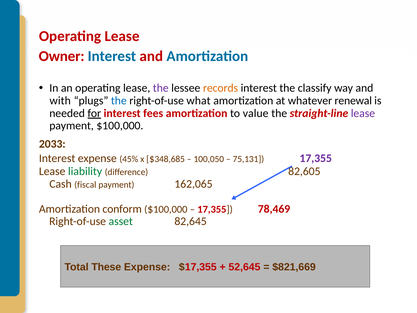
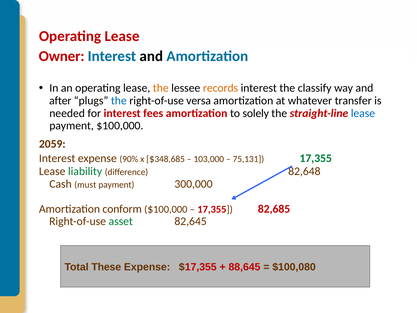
and colour: red -> black (151, 56)
the colour: purple -> orange (161, 88)
with: with -> after (60, 101)
what: what -> versa (199, 101)
renewal: renewal -> transfer (353, 101)
for underline: present -> none (94, 113)
value: value -> solely (256, 113)
lease colour: purple -> blue (363, 113)
2033: 2033 -> 2059 (52, 144)
45%: 45% -> 90% (129, 159)
100,050: 100,050 -> 103,000 (209, 159)
17,355 colour: purple -> green (316, 158)
82,605: 82,605 -> 82,648 (304, 171)
fiscal: fiscal -> must (85, 185)
162,065: 162,065 -> 300,000 (193, 184)
78,469: 78,469 -> 82,685 (274, 209)
52,645: 52,645 -> 88,645 (244, 267)
$821,669: $821,669 -> $100,080 (294, 267)
